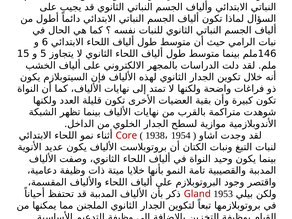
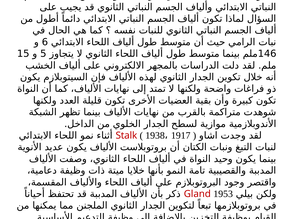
Core: Core -> Stalk (127, 135)
1954: 1954 -> 1917 (181, 135)
